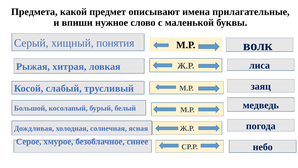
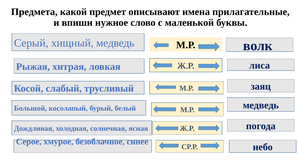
хищный понятия: понятия -> медведь (115, 43)
